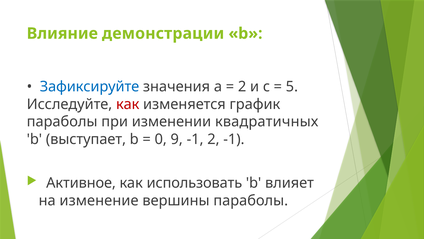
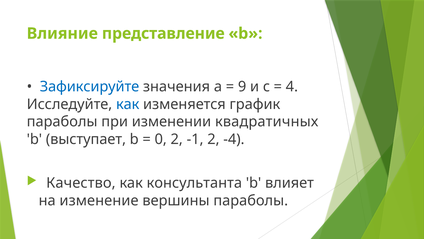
демонстрации: демонстрации -> представление (163, 33)
2: 2 -> 9 (242, 86)
5: 5 -> 4 (292, 86)
как colour: red -> blue (128, 104)
0 9: 9 -> 2 (177, 139)
2 -1: -1 -> -4 (234, 139)
Активное: Активное -> Качество (81, 183)
использовать: использовать -> консультанта (194, 183)
